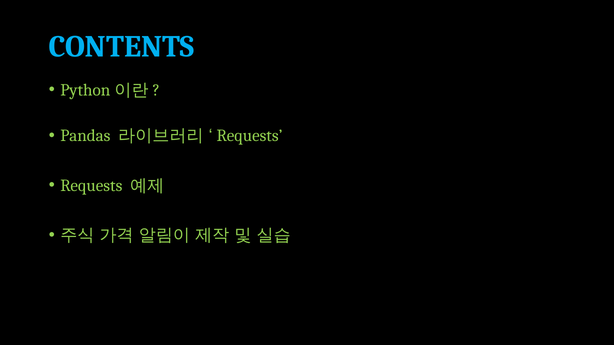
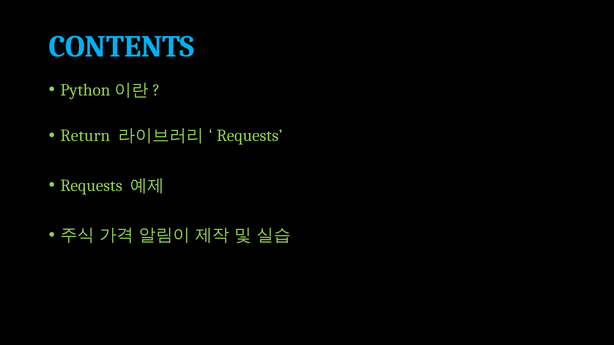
Pandas: Pandas -> Return (85, 136)
